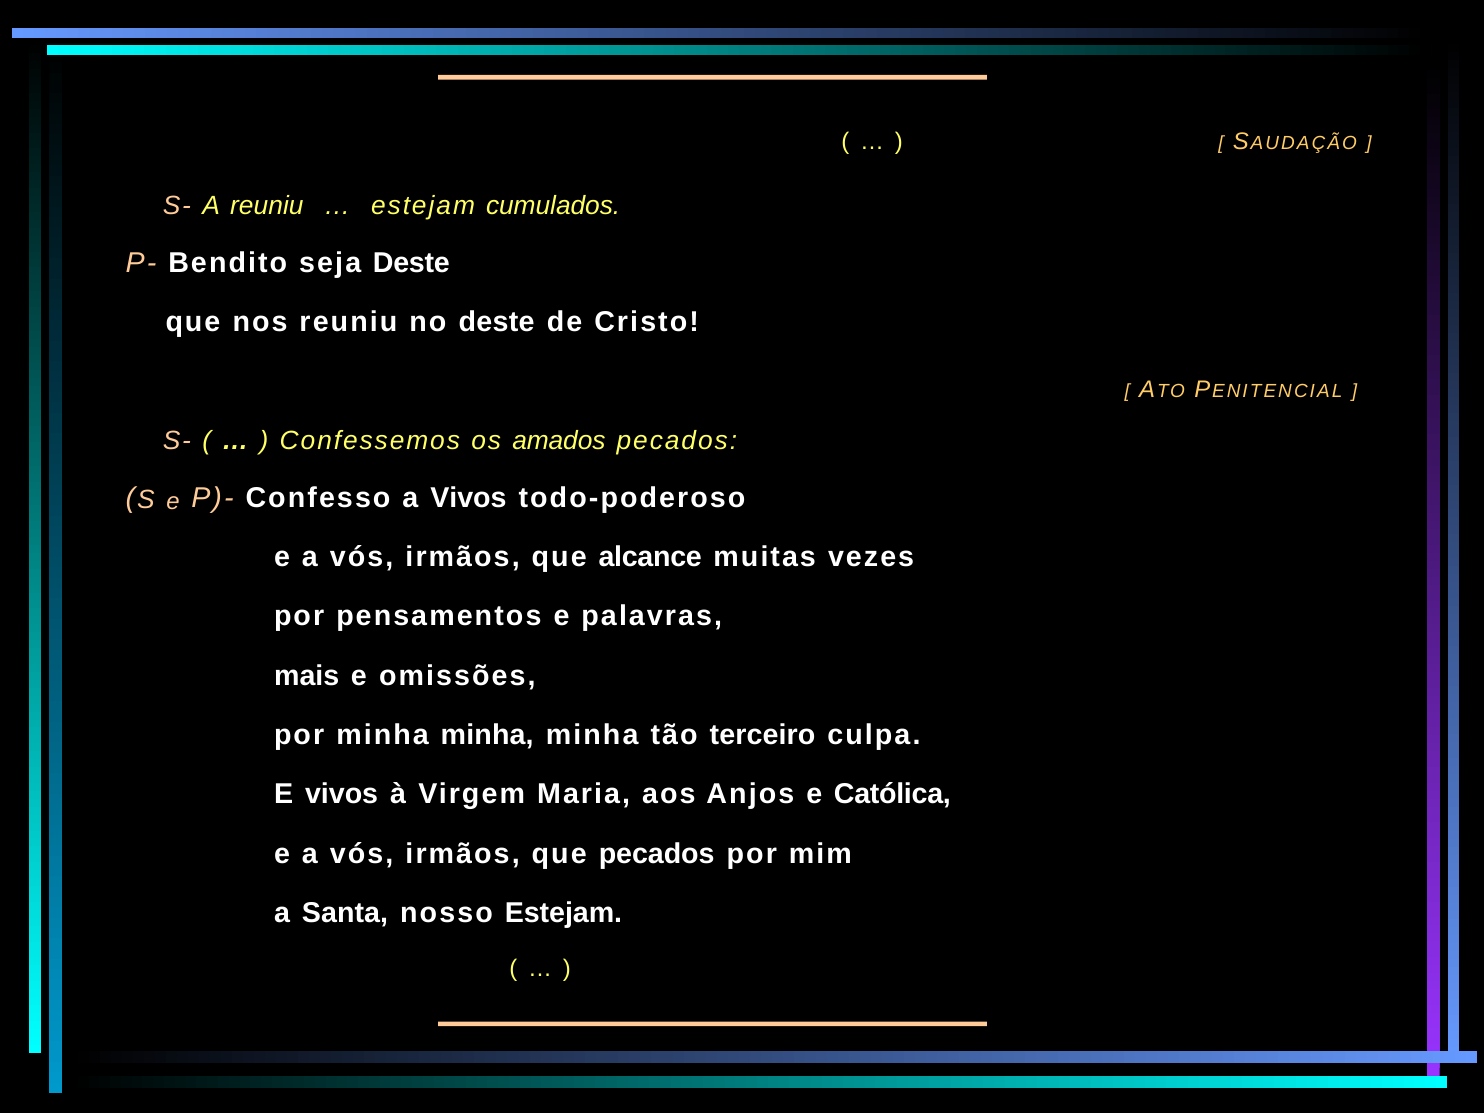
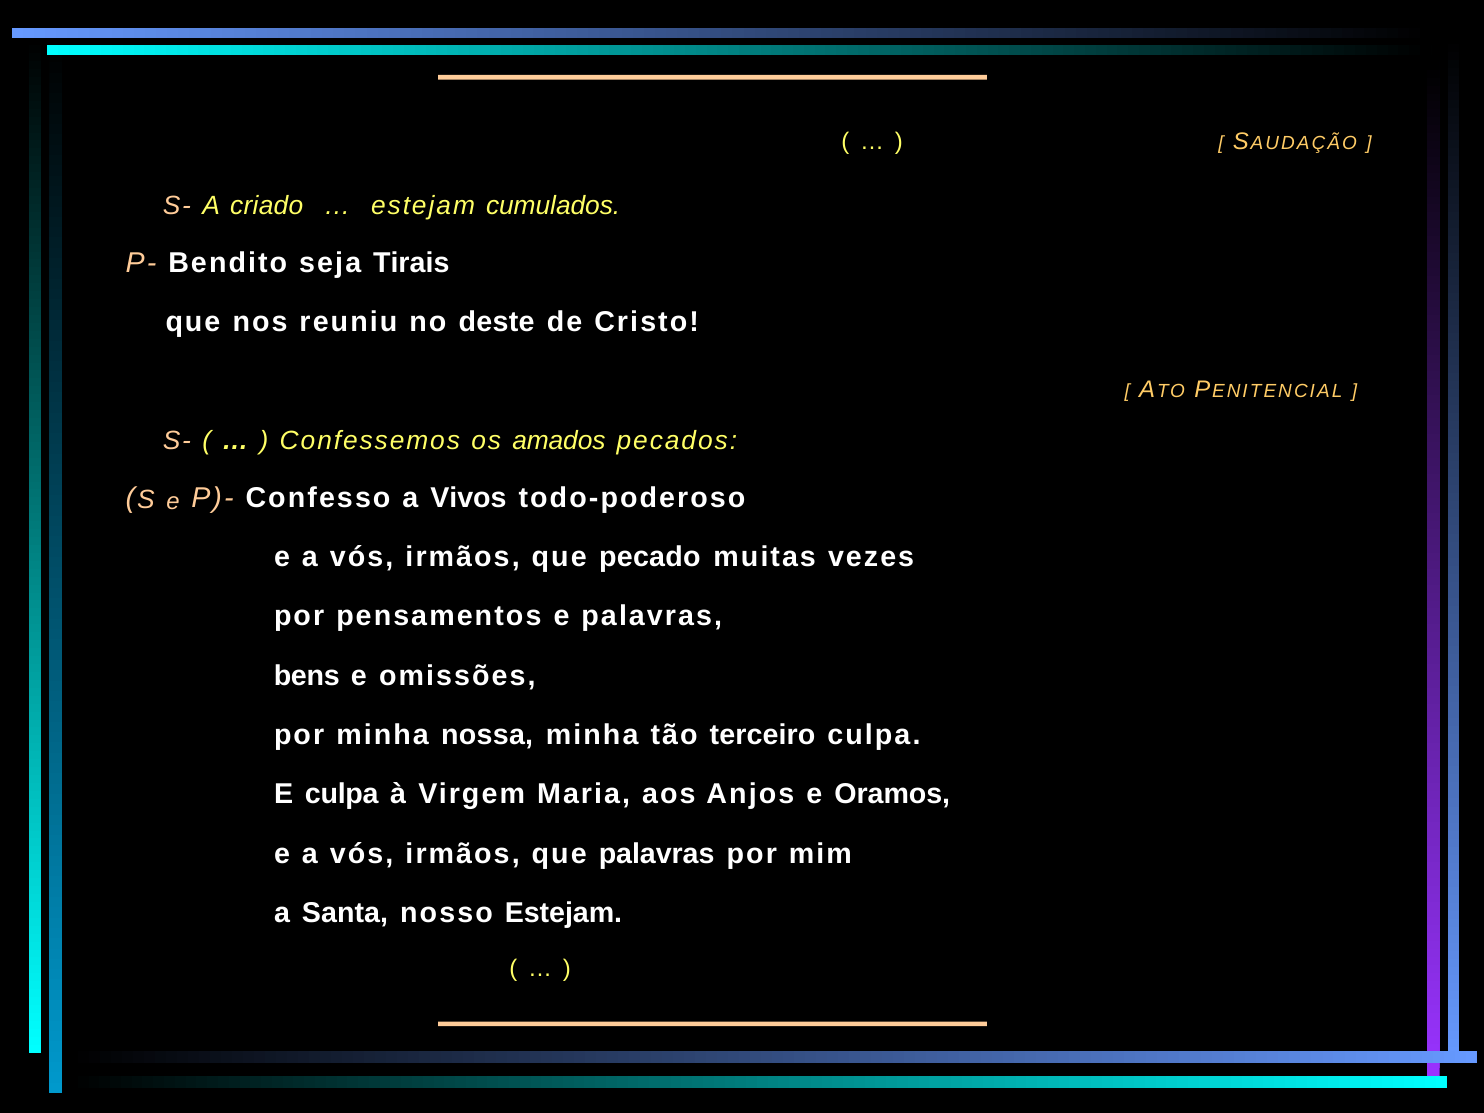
A reuniu: reuniu -> criado (267, 206)
seja Deste: Deste -> Tirais (411, 263)
alcance: alcance -> pecado (650, 557)
mais: mais -> bens (307, 676)
por minha minha: minha -> nossa (487, 735)
E vivos: vivos -> culpa (342, 794)
Católica: Católica -> Oramos (892, 794)
que pecados: pecados -> palavras (657, 854)
